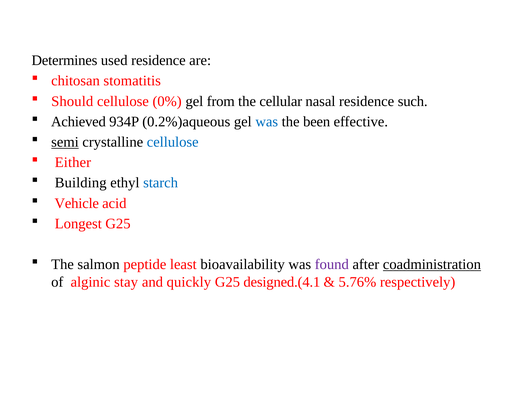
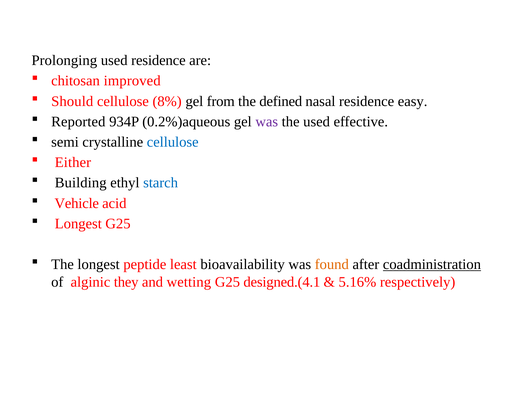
Determines: Determines -> Prolonging (64, 61)
stomatitis: stomatitis -> improved (132, 81)
0%: 0% -> 8% (167, 101)
cellular: cellular -> defined (281, 101)
such: such -> easy (413, 101)
Achieved: Achieved -> Reported (78, 122)
was colour: blue -> purple (267, 122)
the been: been -> used (317, 122)
semi underline: present -> none (65, 142)
The salmon: salmon -> longest (99, 265)
found colour: purple -> orange (332, 265)
stay: stay -> they (126, 282)
quickly: quickly -> wetting (189, 282)
5.76%: 5.76% -> 5.16% (357, 282)
